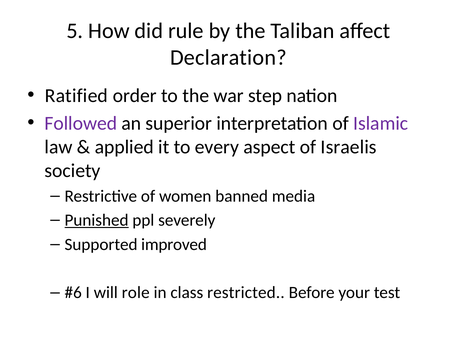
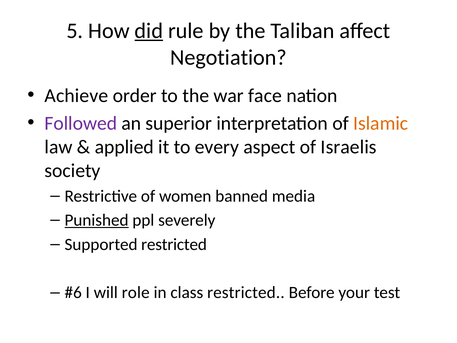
did underline: none -> present (149, 31)
Declaration: Declaration -> Negotiation (228, 58)
Ratified: Ratified -> Achieve (76, 95)
step: step -> face (265, 95)
Islamic colour: purple -> orange (381, 123)
Supported improved: improved -> restricted (174, 244)
